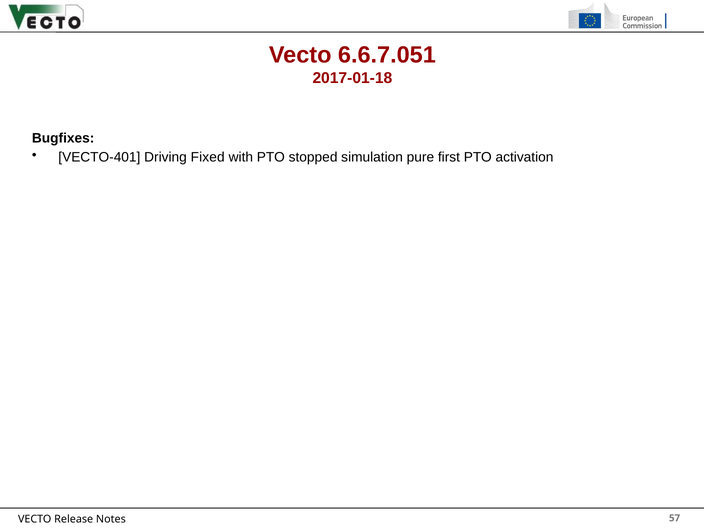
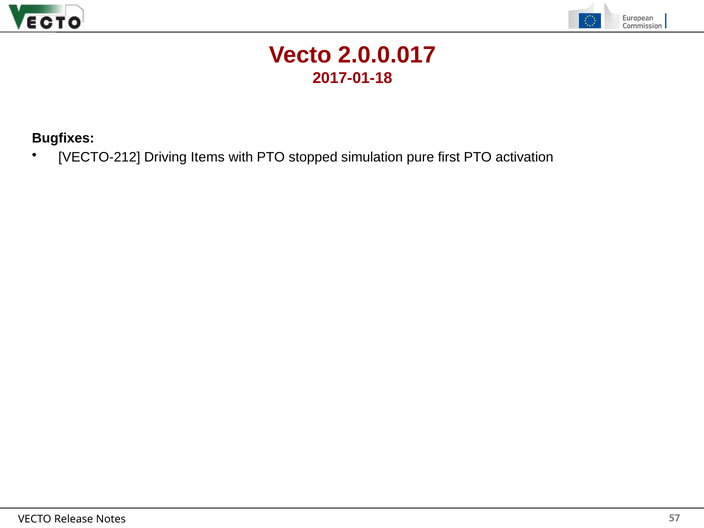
6.6.7.051: 6.6.7.051 -> 2.0.0.017 (387, 55)
VECTO-401: VECTO-401 -> VECTO-212 (99, 157)
Fixed: Fixed -> Items (208, 157)
